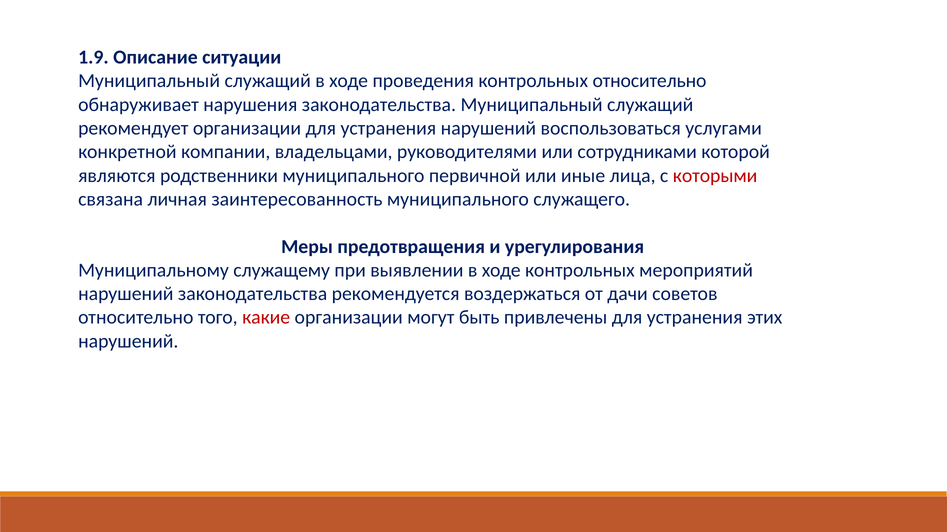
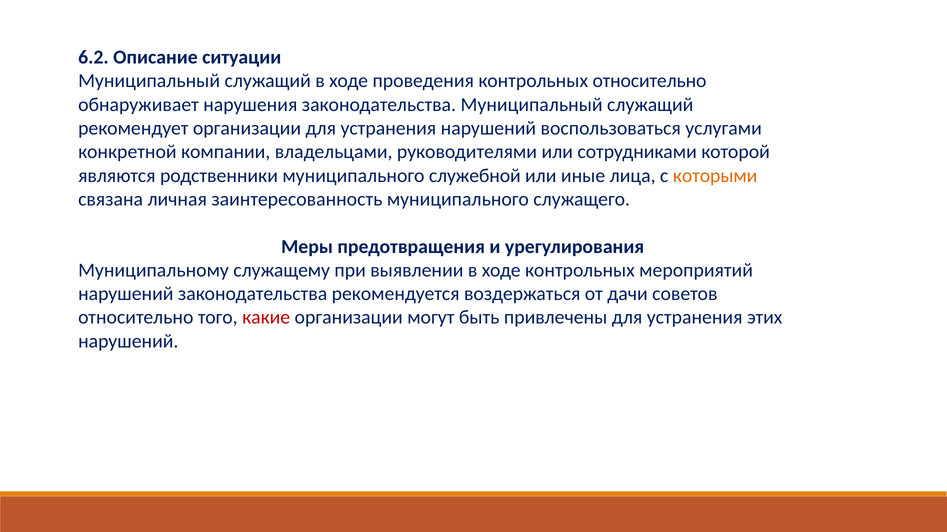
1.9: 1.9 -> 6.2 (93, 57)
первичной: первичной -> служебной (475, 176)
которыми colour: red -> orange (715, 176)
